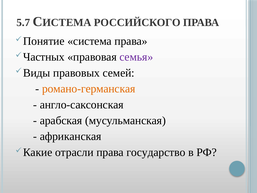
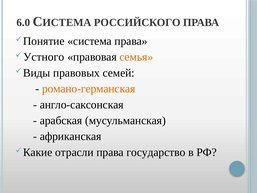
5.7: 5.7 -> 6.0 (23, 22)
Частных: Частных -> Устного (44, 57)
семья colour: purple -> orange (136, 57)
